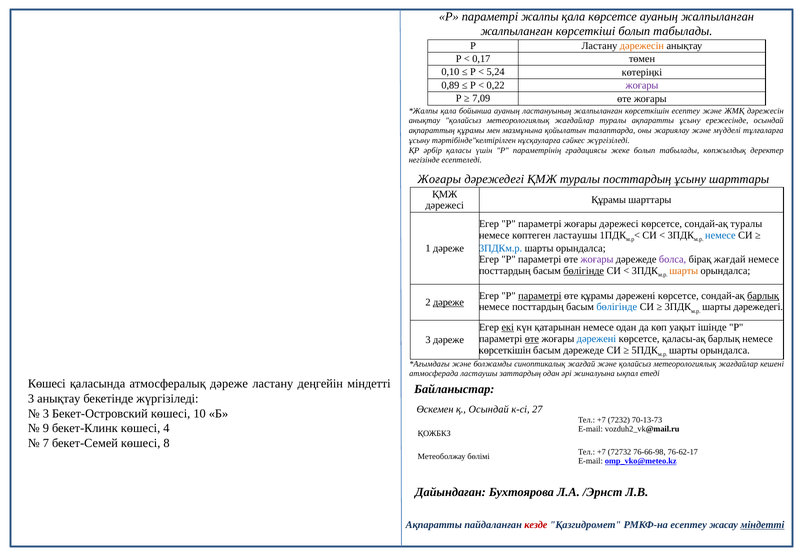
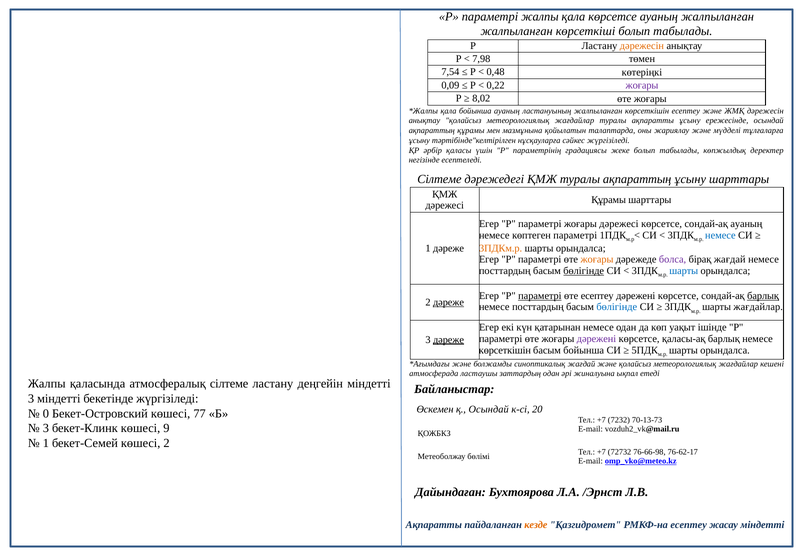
0,17: 0,17 -> 7,98 (481, 59)
0,10: 0,10 -> 7,54 (450, 72)
5,24: 5,24 -> 0,48 (496, 72)
0,89: 0,89 -> 0,09 (450, 85)
7,09: 7,09 -> 8,02 (481, 98)
Жоғары: Жоғары -> Сілтеме (439, 179)
туралы посттардың: посттардың -> ақпараттың (637, 179)
сондай-ақ туралы: туралы -> ауаның (746, 224)
көптеген ластаушы: ластаушы -> параметрі (575, 235)
3ПДКм.р colour: blue -> orange (501, 248)
жоғары colour: purple -> orange (597, 260)
шарты colour: orange -> blue (684, 271)
өте құрамы: құрамы -> есептеу (597, 296)
шарты дәрежедегі: дәрежедегі -> жағдайлар (758, 307)
екі underline: present -> none (508, 327)
өте underline: present -> none (532, 339)
дәрежені colour: blue -> purple (597, 339)
дәреже underline: none -> present (449, 340)
басым дәрежеде: дәрежеде -> бойынша (584, 350)
Көшесі: Көшесі -> Жалпы (47, 384)
атмосфералық дәреже: дәреже -> сілтеме (229, 384)
3 анықтау: анықтау -> міндетті (59, 399)
27: 27 -> 20 (537, 409)
3: 3 -> 0 (46, 413)
10: 10 -> 77 (200, 413)
9: 9 -> 3 (46, 428)
4: 4 -> 9 (166, 428)
7: 7 -> 1 (46, 443)
көшесі 8: 8 -> 2 (167, 443)
кезде colour: red -> orange (536, 525)
міндетті underline: present -> none (762, 525)
